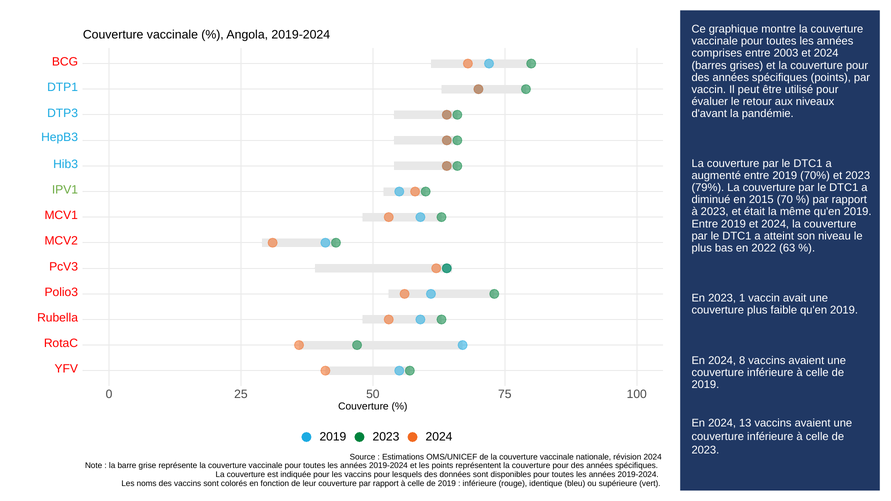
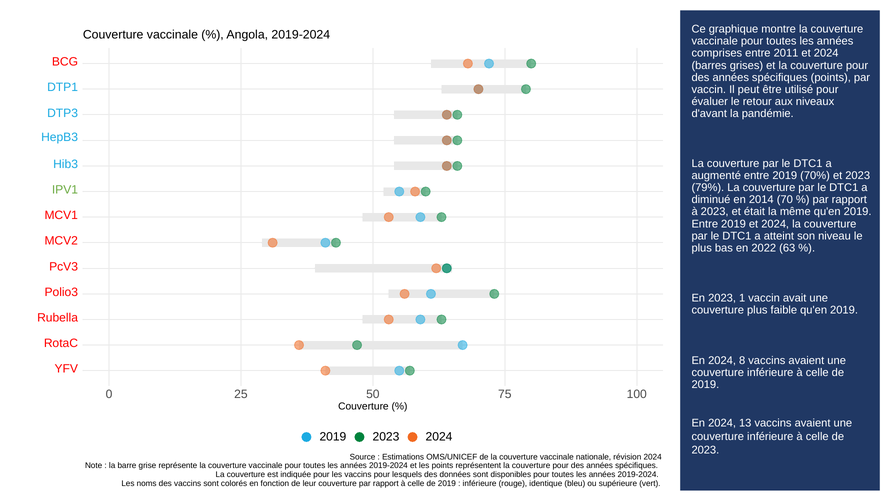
2003: 2003 -> 2011 (786, 53)
2015: 2015 -> 2014 (761, 200)
